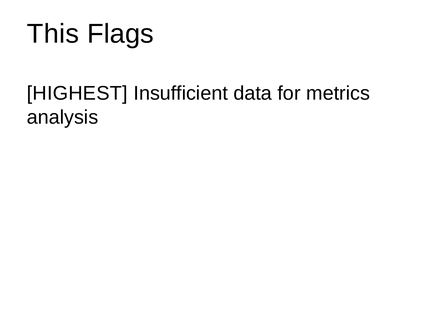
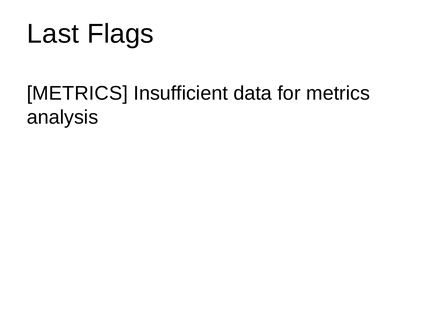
This: This -> Last (53, 34)
HIGHEST: HIGHEST -> METRICS (77, 94)
